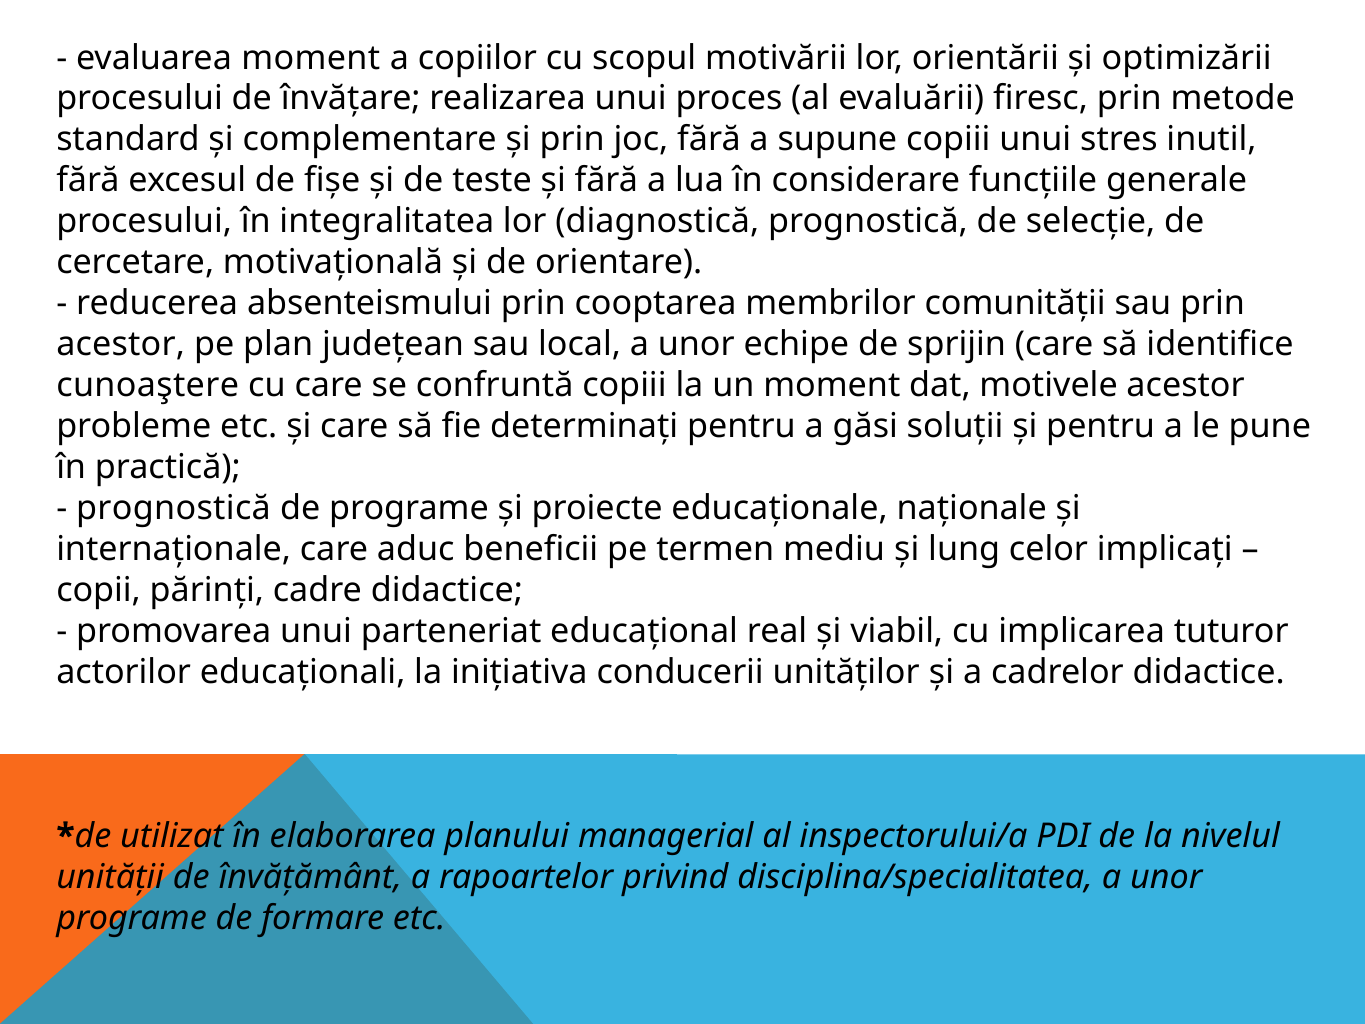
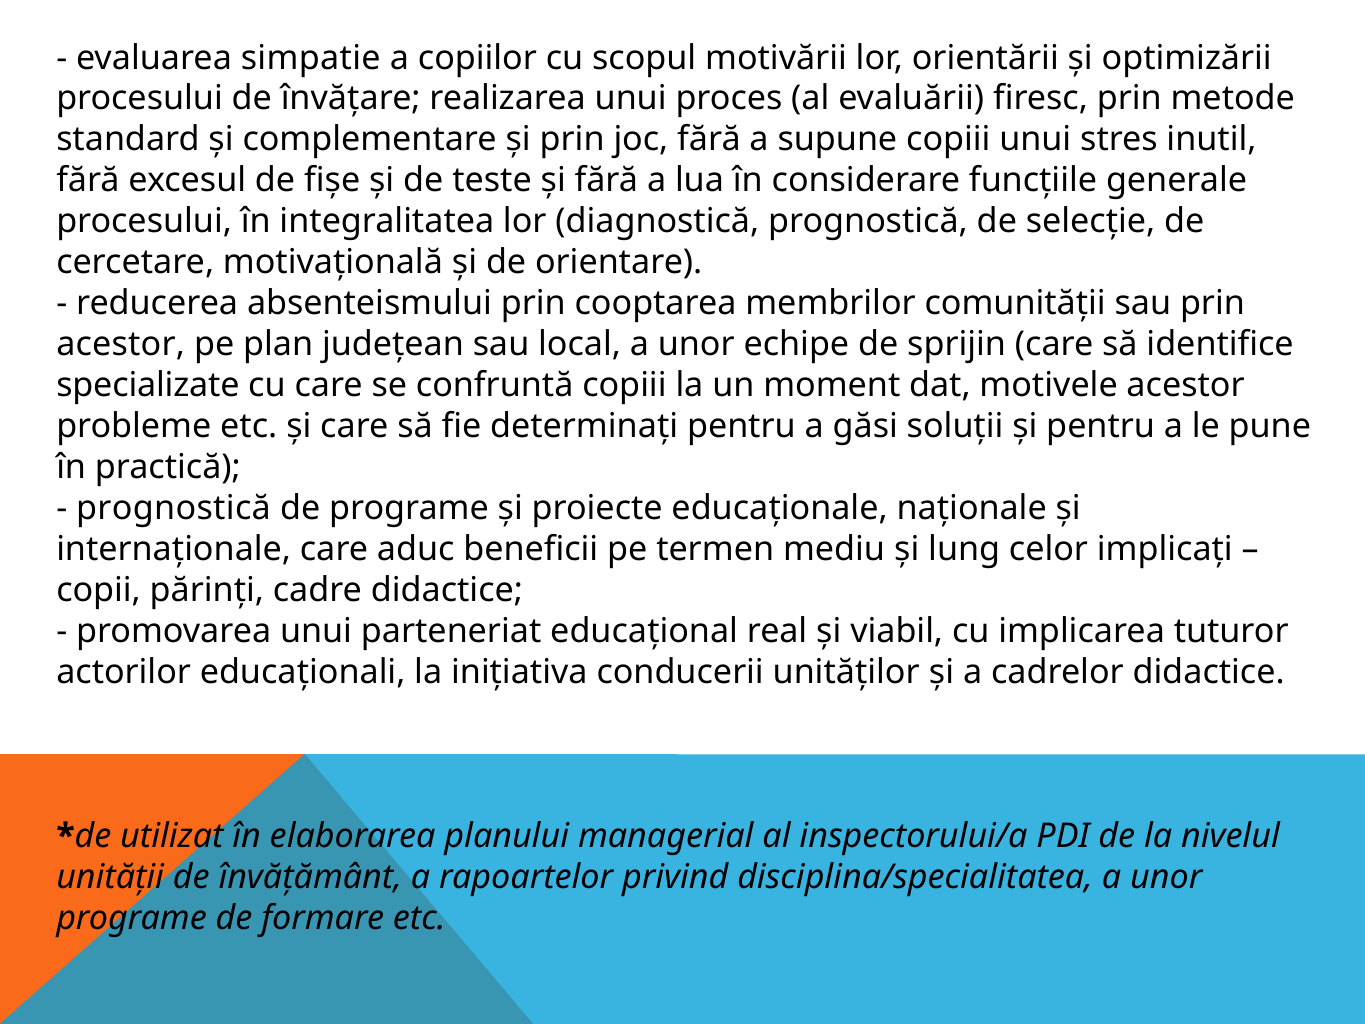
evaluarea moment: moment -> simpatie (311, 58)
cunoaştere: cunoaştere -> specializate (148, 385)
